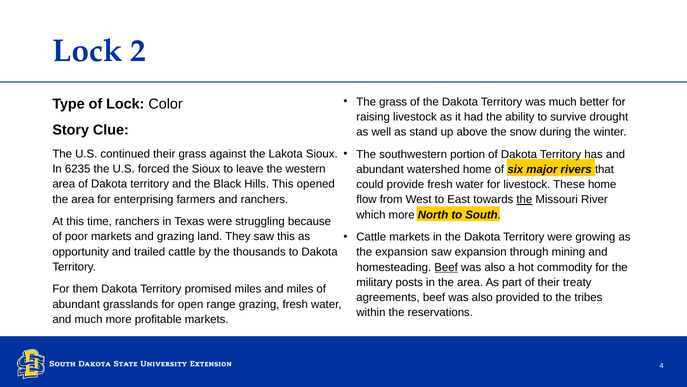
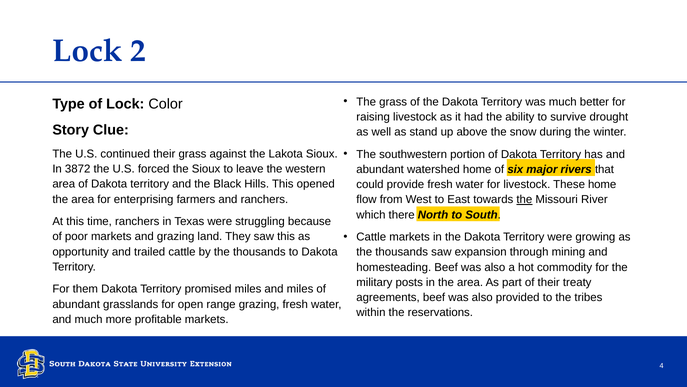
6235: 6235 -> 3872 (78, 169)
which more: more -> there (402, 214)
expansion: expansion -> thousands (402, 252)
Beef underline: present -> none (446, 267)
